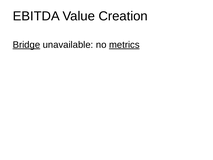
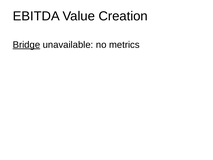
metrics underline: present -> none (124, 45)
